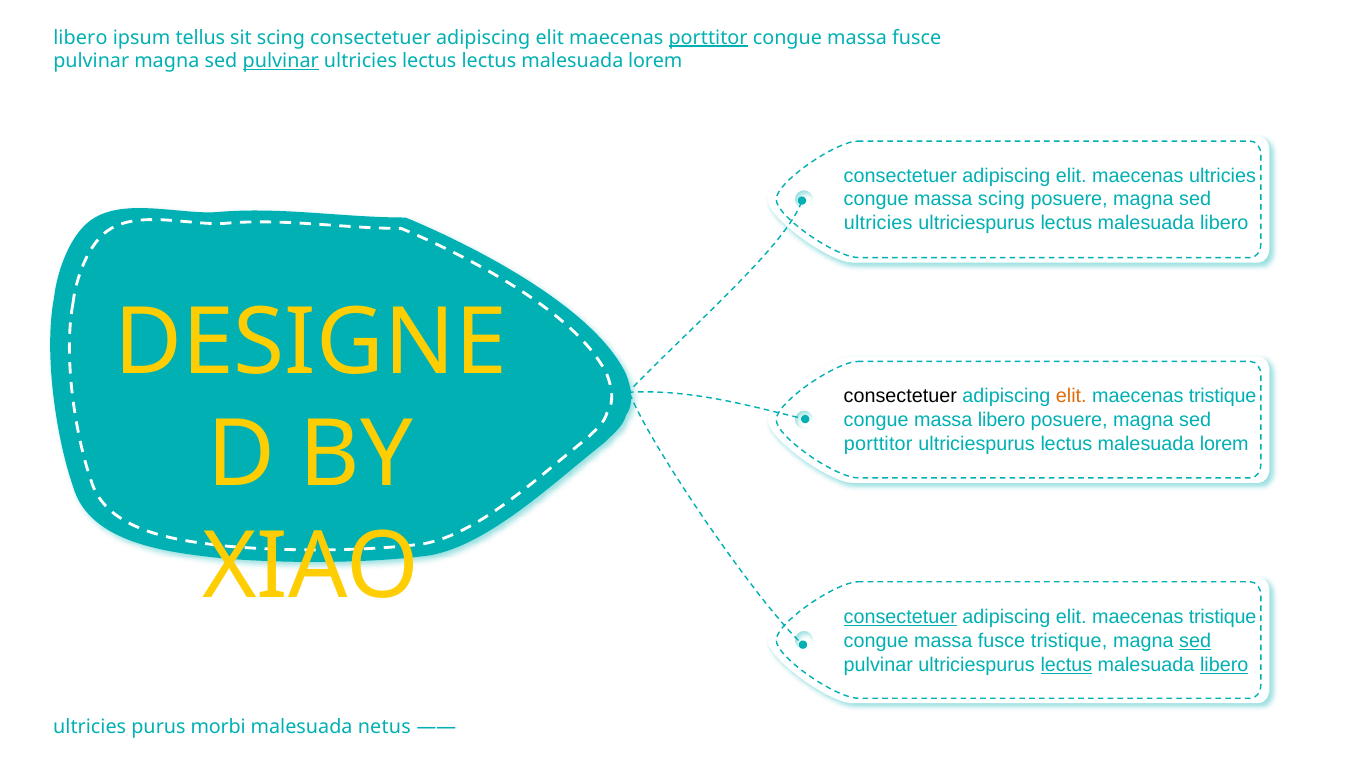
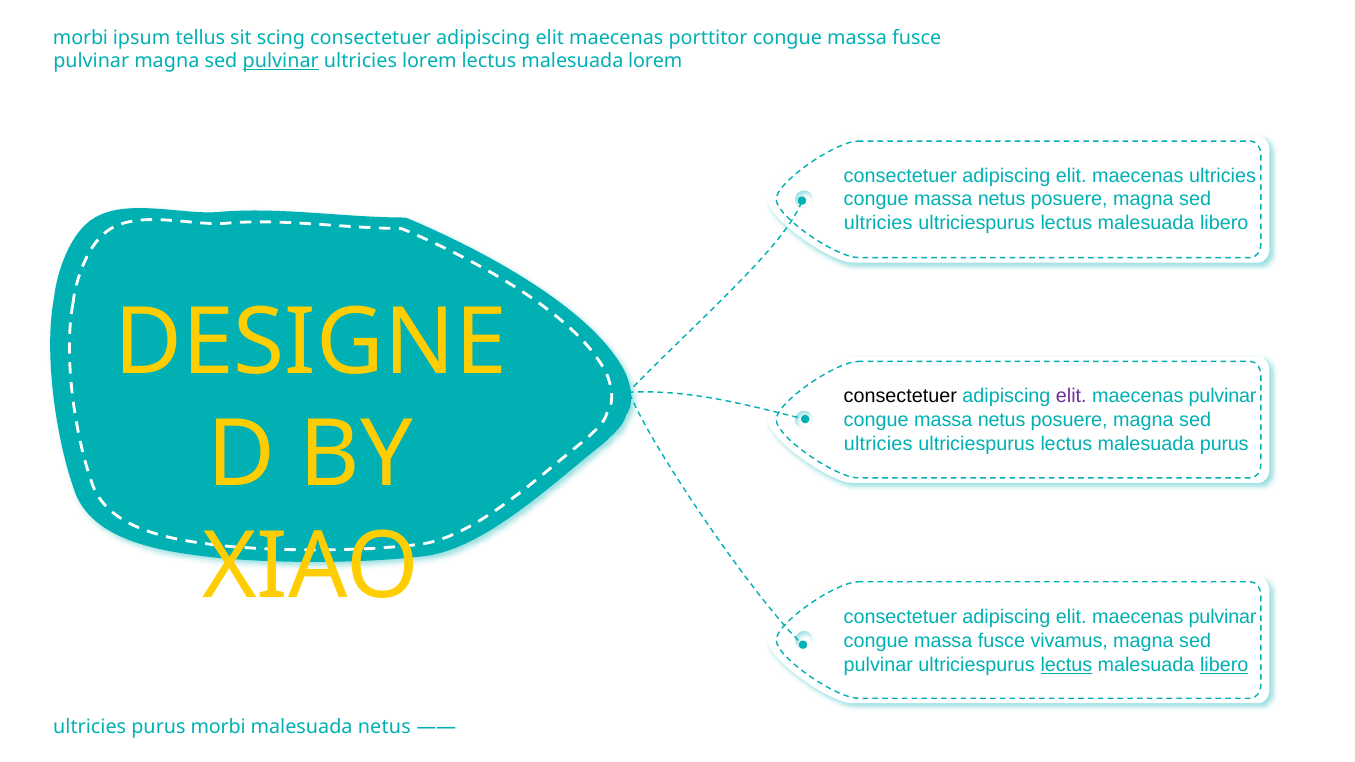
libero: libero -> morbi (81, 38)
porttitor underline: present -> none (708, 38)
ultricies lectus: lectus -> lorem (429, 61)
scing: scing -> netus (1002, 199)
elit colour: orange -> purple (1071, 397)
tristique: tristique -> pulvinar (1223, 397)
libero: libero -> netus (1002, 420)
porttitor: porttitor -> ultricies (878, 444)
ultriciespurus lectus malesuada lorem: lorem -> purus (1224, 444)
consectetuer underline: present -> none (900, 617)
tristique: tristique -> pulvinar (1223, 617)
fusce tristique: tristique -> vivamus (1069, 641)
sed underline: present -> none (1195, 641)
